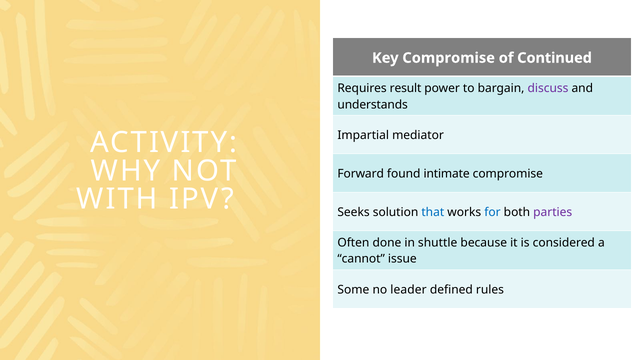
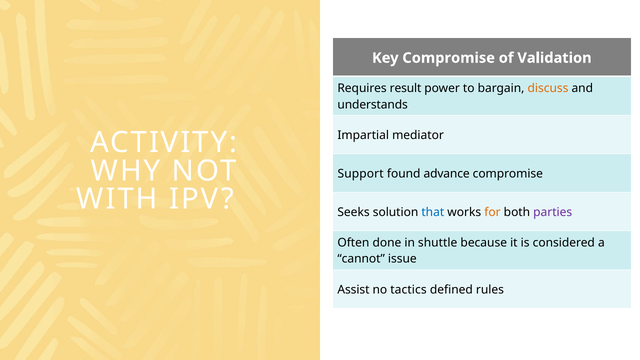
Continued: Continued -> Validation (554, 58)
discuss colour: purple -> orange (548, 88)
Forward: Forward -> Support (361, 174)
intimate: intimate -> advance (447, 174)
for colour: blue -> orange (492, 212)
Some: Some -> Assist (353, 290)
leader: leader -> tactics (408, 290)
